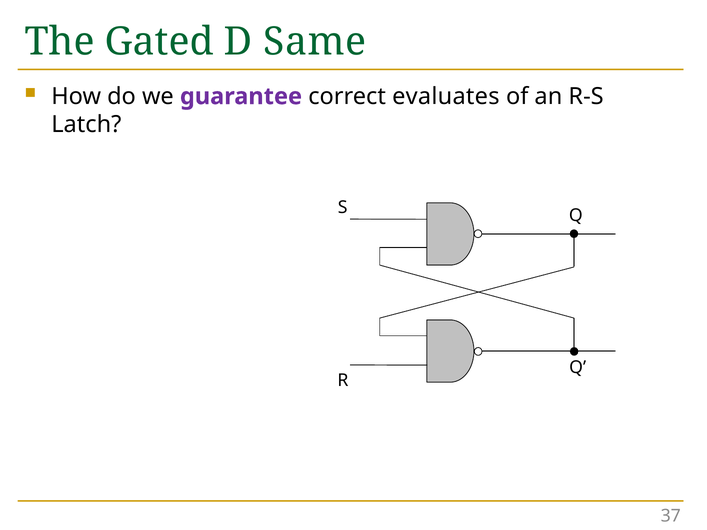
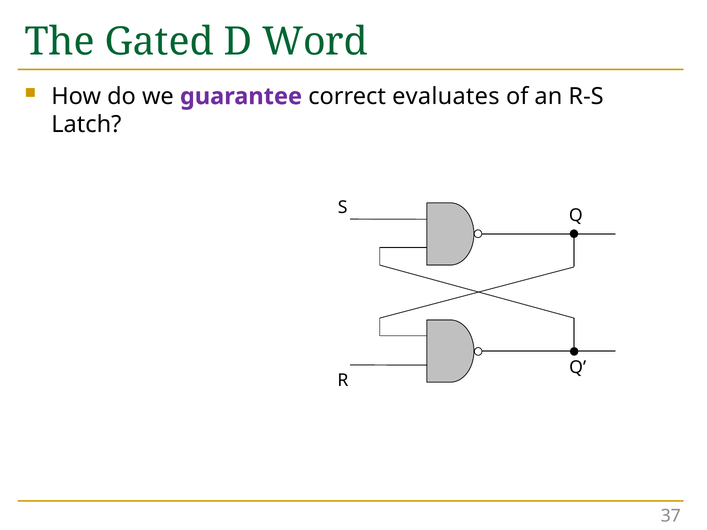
Same: Same -> Word (315, 42)
